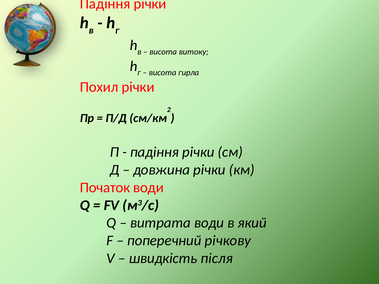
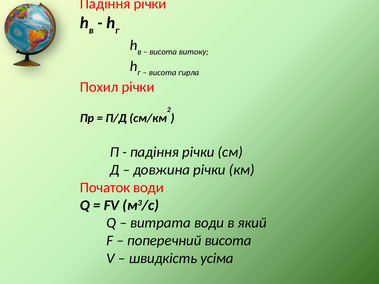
поперечний річкову: річкову -> висота (228, 241)
після: після -> усіма (217, 258)
